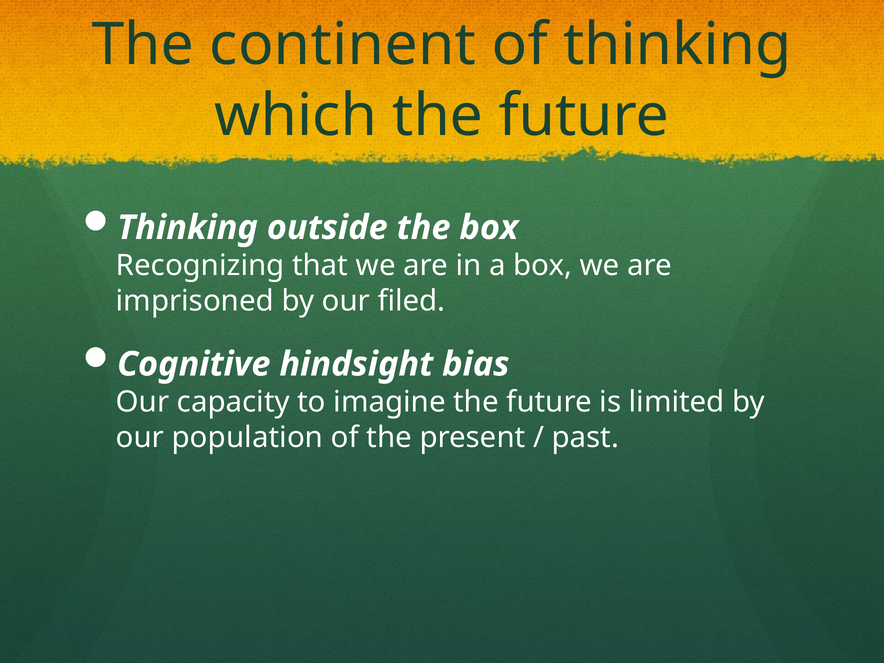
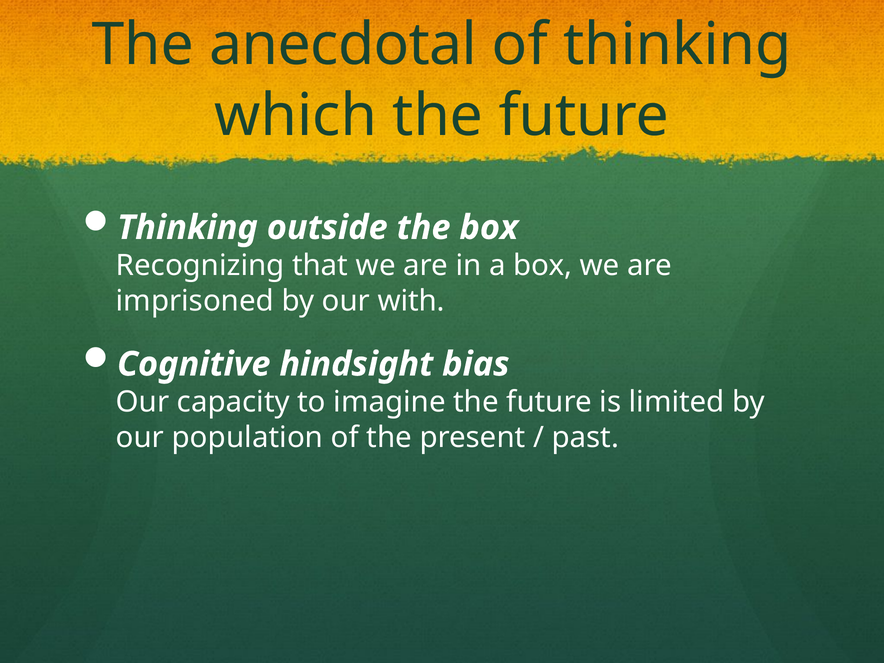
continent: continent -> anecdotal (343, 45)
filed: filed -> with (411, 301)
